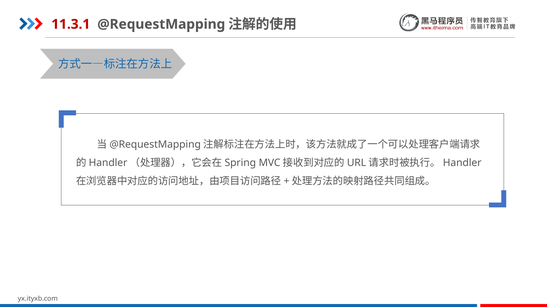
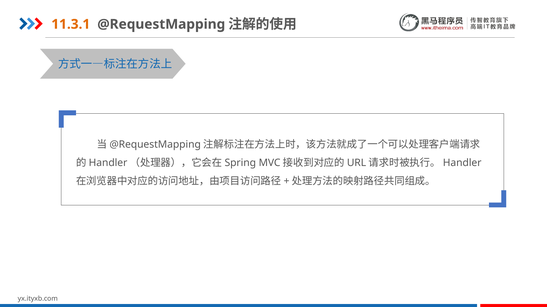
11.3.1 colour: red -> orange (71, 24)
